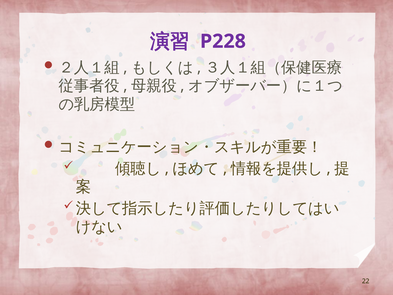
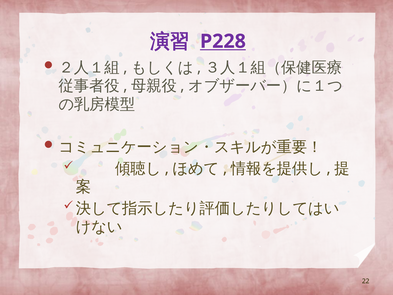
P228 underline: none -> present (223, 41)
